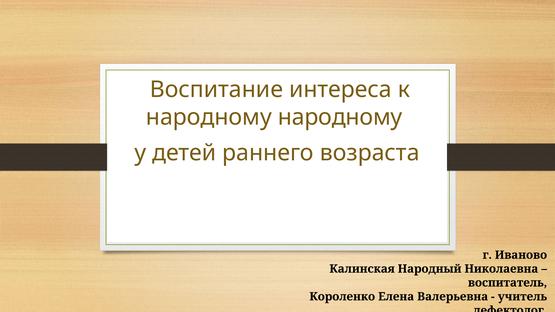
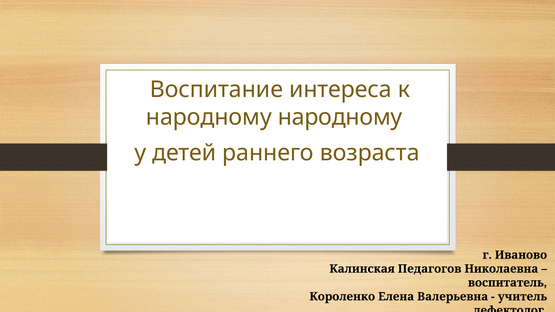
Народный: Народный -> Педагогов (430, 269)
